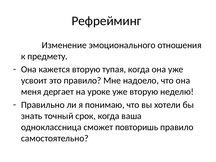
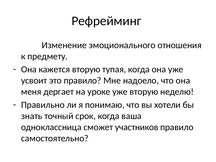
повторишь: повторишь -> участников (137, 127)
